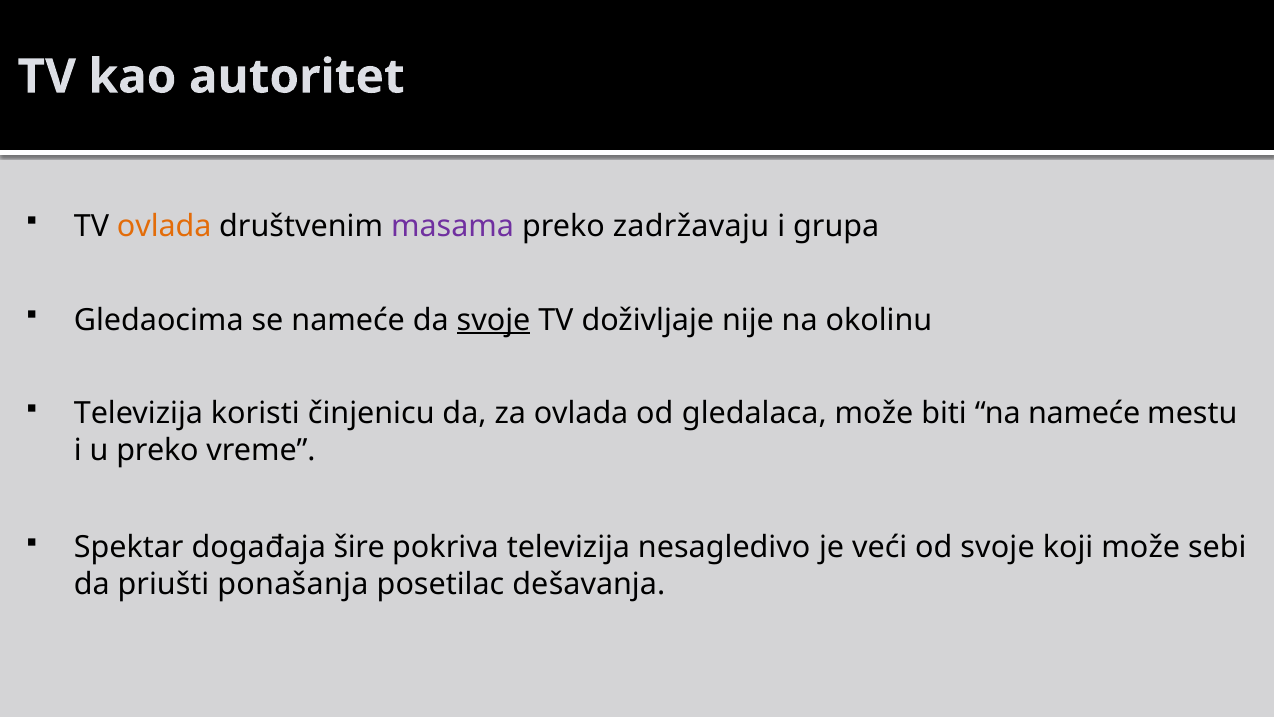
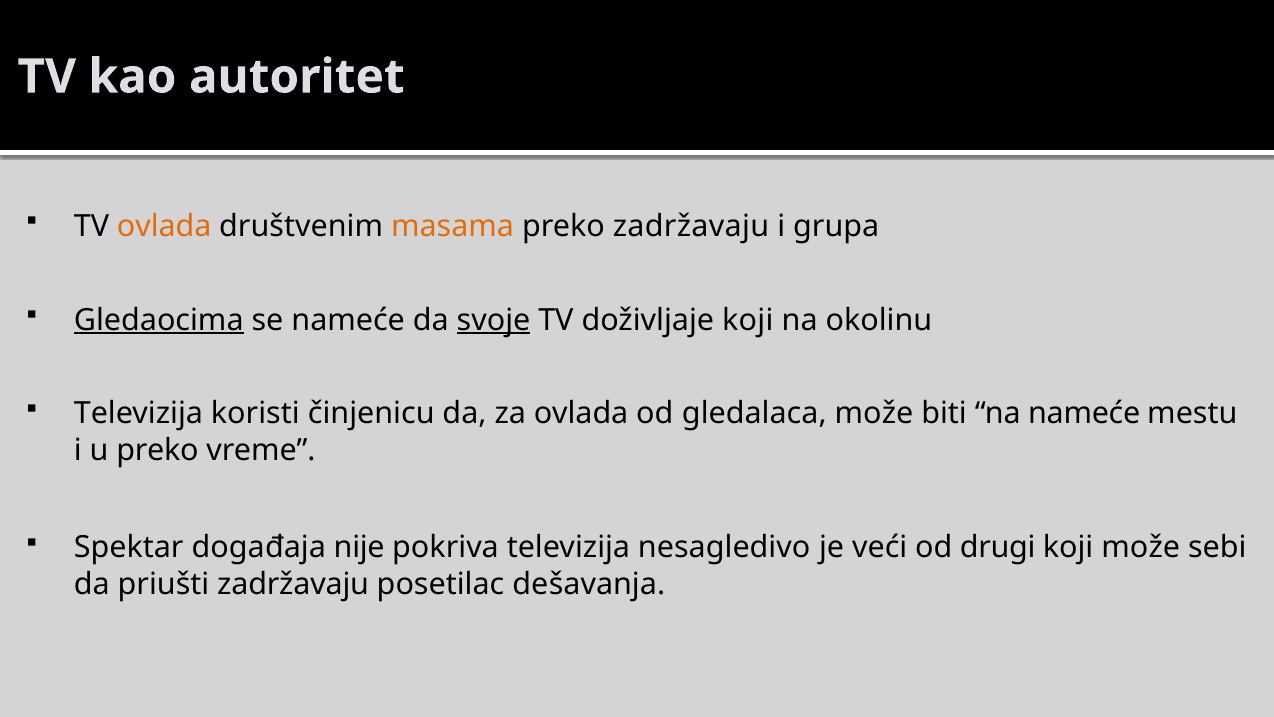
masama colour: purple -> orange (453, 226)
Gledaocima underline: none -> present (159, 320)
doživljaje nije: nije -> koji (748, 320)
šire: šire -> nije (359, 547)
od svoje: svoje -> drugi (998, 547)
priušti ponašanja: ponašanja -> zadržavaju (293, 584)
